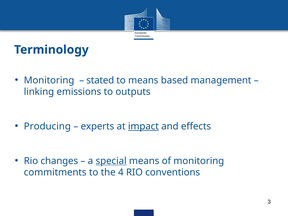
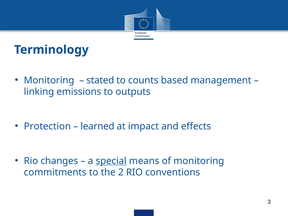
to means: means -> counts (143, 80)
Producing: Producing -> Protection (47, 126)
experts: experts -> learned (97, 126)
impact underline: present -> none (143, 126)
4: 4 -> 2 (121, 172)
